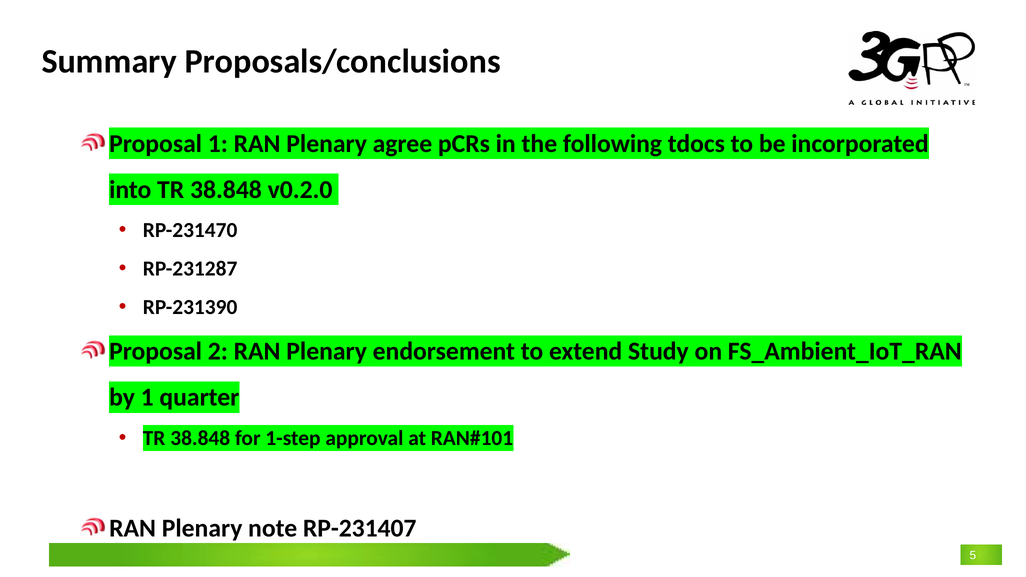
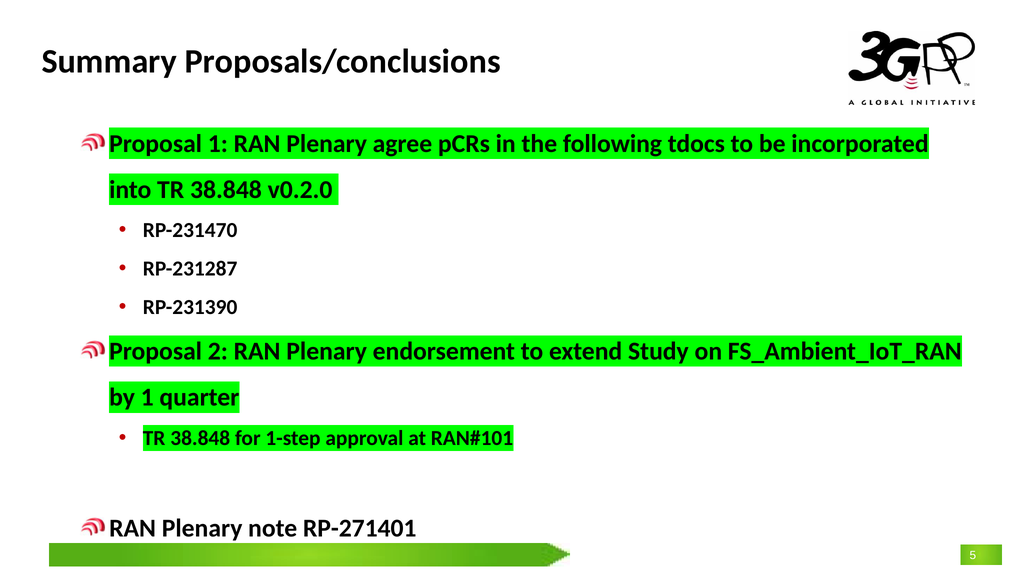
RP-231407: RP-231407 -> RP-271401 (360, 528)
